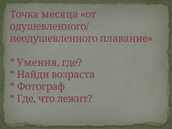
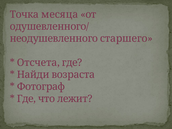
плавание: плавание -> старшего (126, 38)
Умения: Умения -> Отсчета (38, 63)
